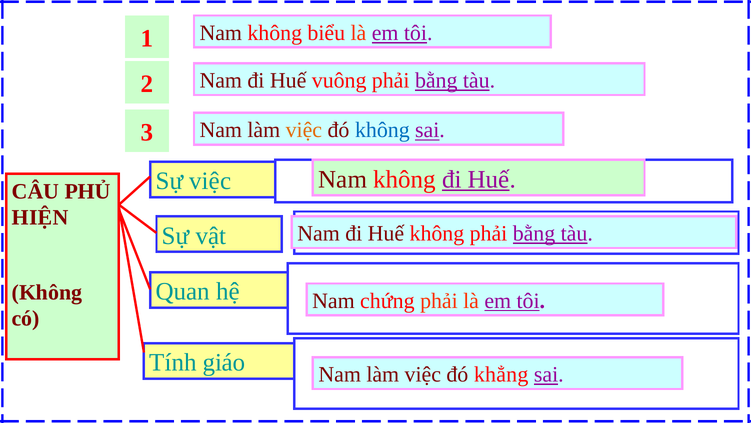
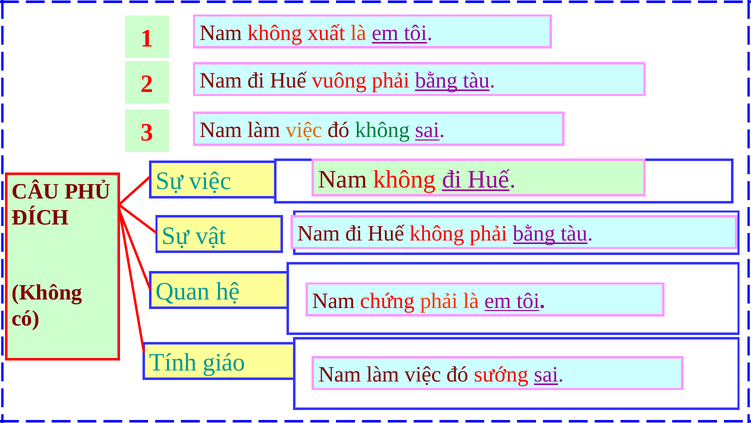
biểu: biểu -> xuất (326, 33)
không colour: blue -> green (382, 130)
HIỆN: HIỆN -> ĐÍCH (40, 217)
khẳng: khẳng -> sướng (501, 374)
